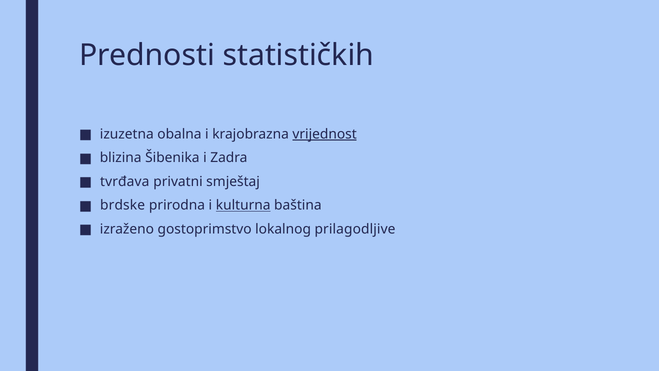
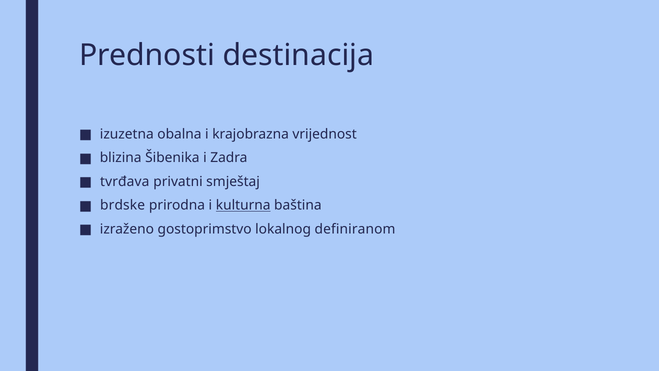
statističkih: statističkih -> destinacija (298, 55)
vrijednost underline: present -> none (325, 134)
prilagodljive: prilagodljive -> definiranom (355, 229)
